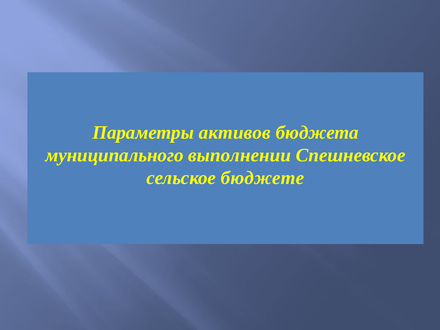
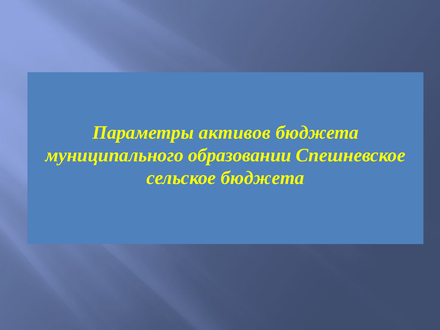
выполнении: выполнении -> образовании (240, 155)
сельское бюджете: бюджете -> бюджета (263, 178)
